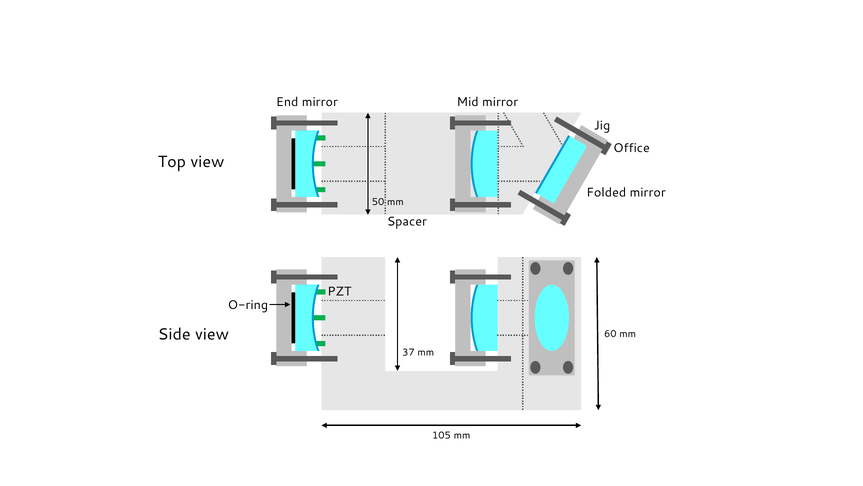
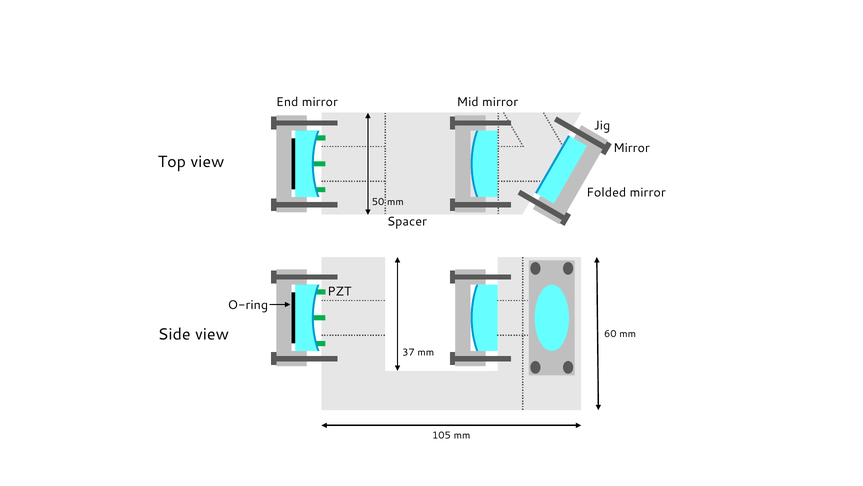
Office: Office -> Mirror (632, 148)
